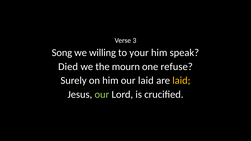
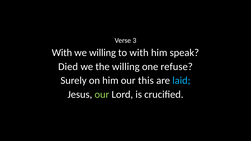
Song: Song -> With (62, 53)
to your: your -> with (139, 53)
the mourn: mourn -> willing (126, 67)
our laid: laid -> this (146, 81)
laid colour: yellow -> light blue (181, 81)
